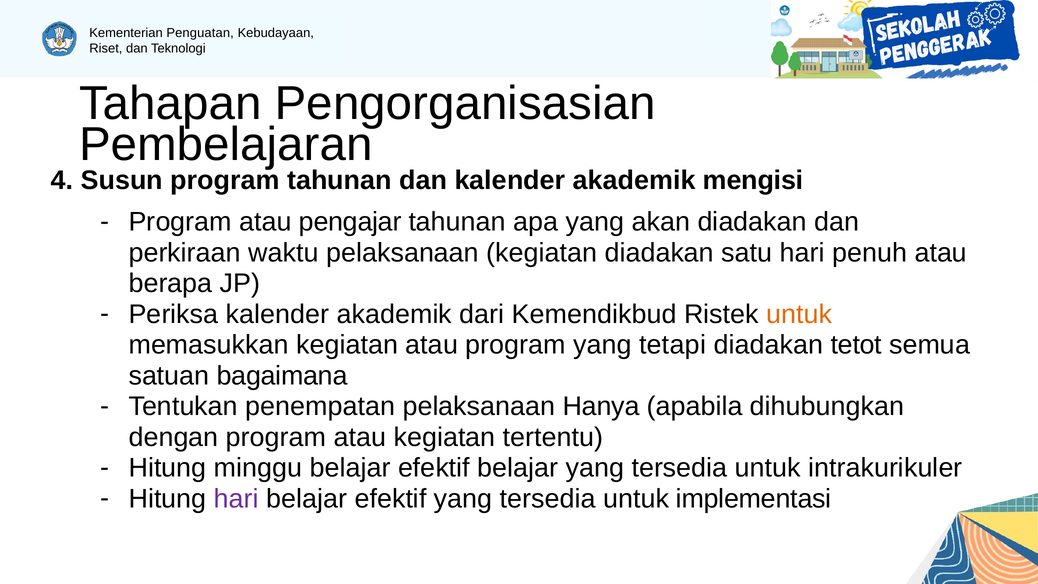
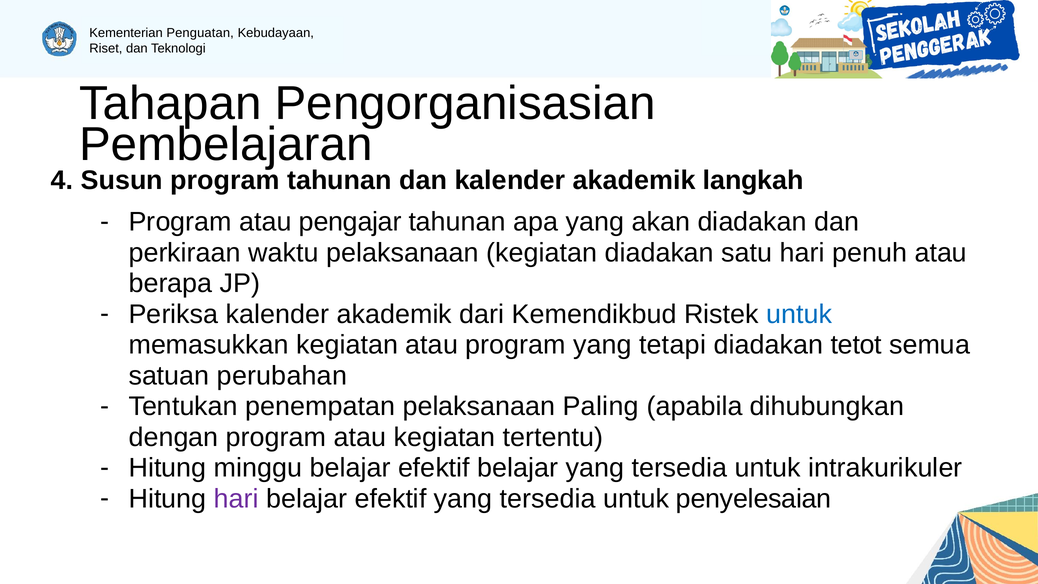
mengisi: mengisi -> langkah (753, 180)
untuk colour: orange -> blue (799, 314)
bagaimana: bagaimana -> perubahan (282, 376)
Hanya: Hanya -> Paling (601, 406)
implementasi: implementasi -> penyelesaian (754, 499)
